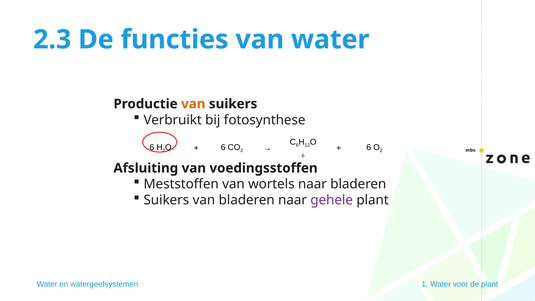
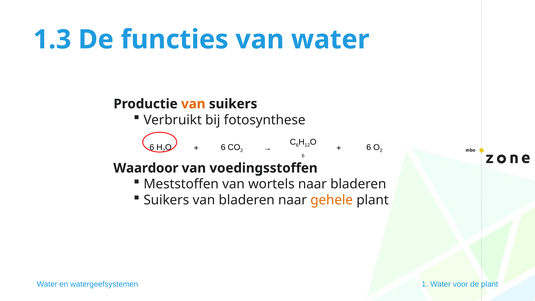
2.3: 2.3 -> 1.3 (52, 40)
Afsluiting: Afsluiting -> Waardoor (146, 168)
gehele colour: purple -> orange (332, 200)
